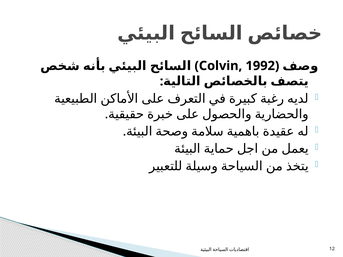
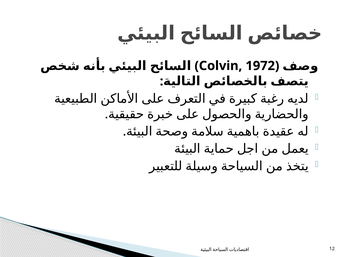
1992: 1992 -> 1972 (260, 66)
